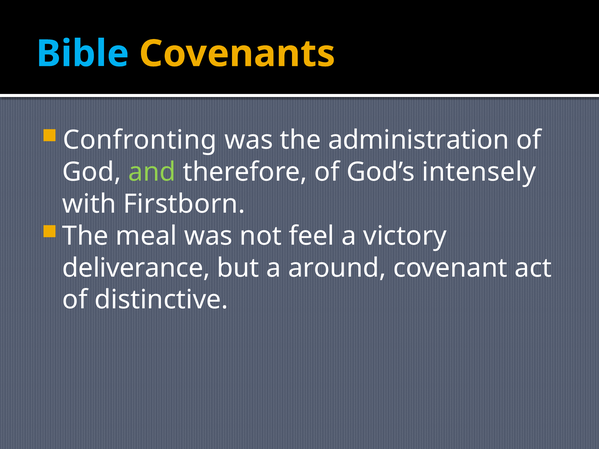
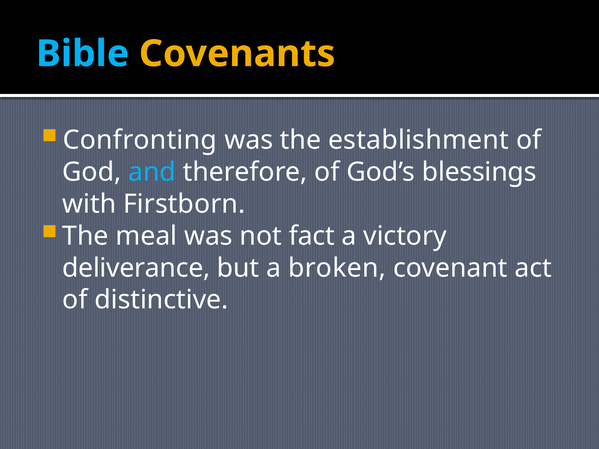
administration: administration -> establishment (418, 140)
and colour: light green -> light blue (152, 172)
intensely: intensely -> blessings (479, 172)
feel: feel -> fact (312, 236)
around: around -> broken (337, 268)
